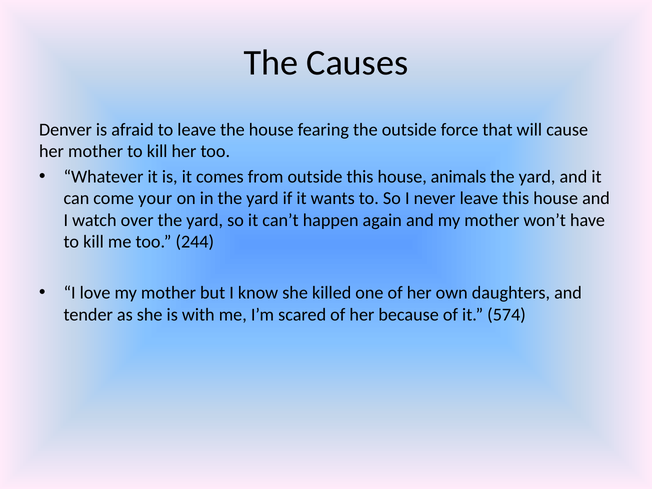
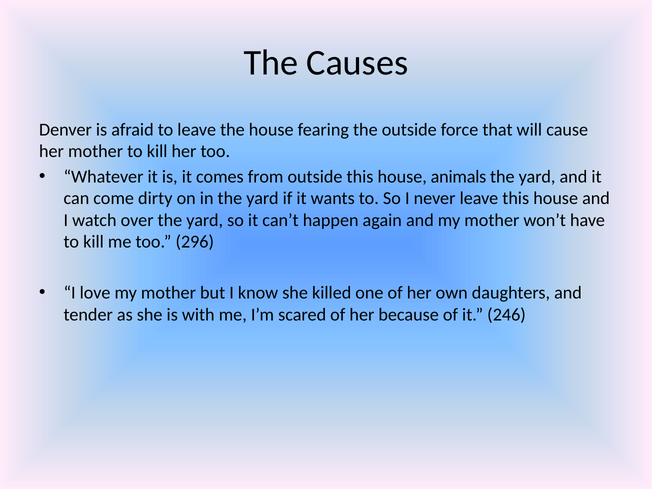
your: your -> dirty (155, 198)
244: 244 -> 296 (195, 242)
574: 574 -> 246 (507, 315)
